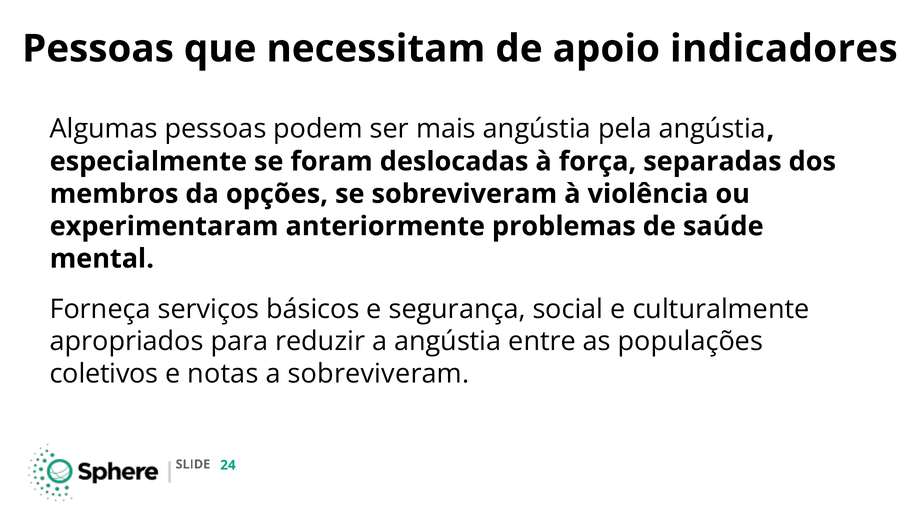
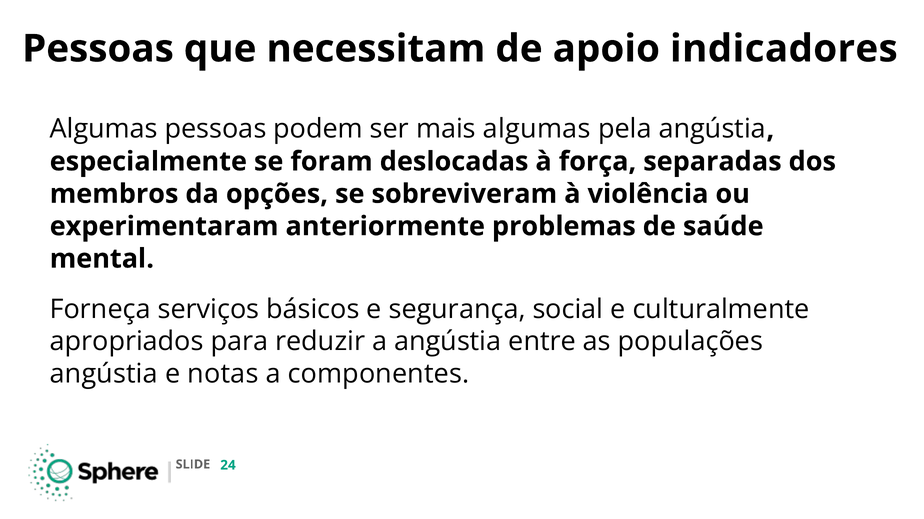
mais angústia: angústia -> algumas (537, 129)
coletivos: coletivos -> angústia (104, 375)
a sobreviveram: sobreviveram -> componentes (379, 375)
